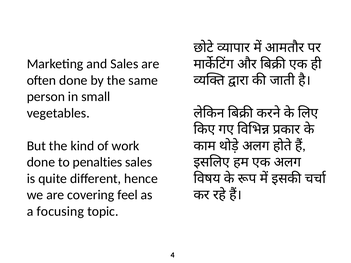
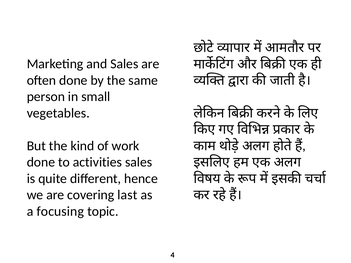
penalties: penalties -> activities (97, 162)
feel: feel -> last (127, 195)
